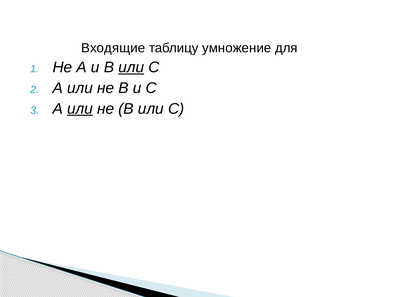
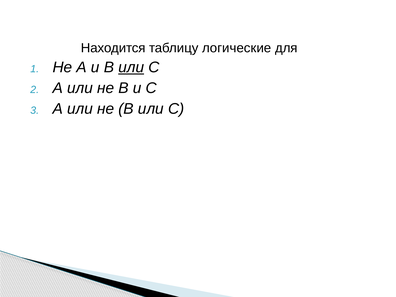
Входящие: Входящие -> Находится (113, 48)
умножение: умножение -> логические (237, 48)
или underline: present -> none (80, 109)
